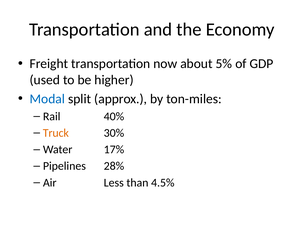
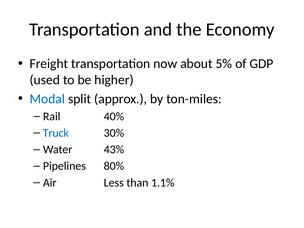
Truck colour: orange -> blue (56, 133)
17%: 17% -> 43% (114, 149)
28%: 28% -> 80% (114, 166)
4.5%: 4.5% -> 1.1% (163, 183)
